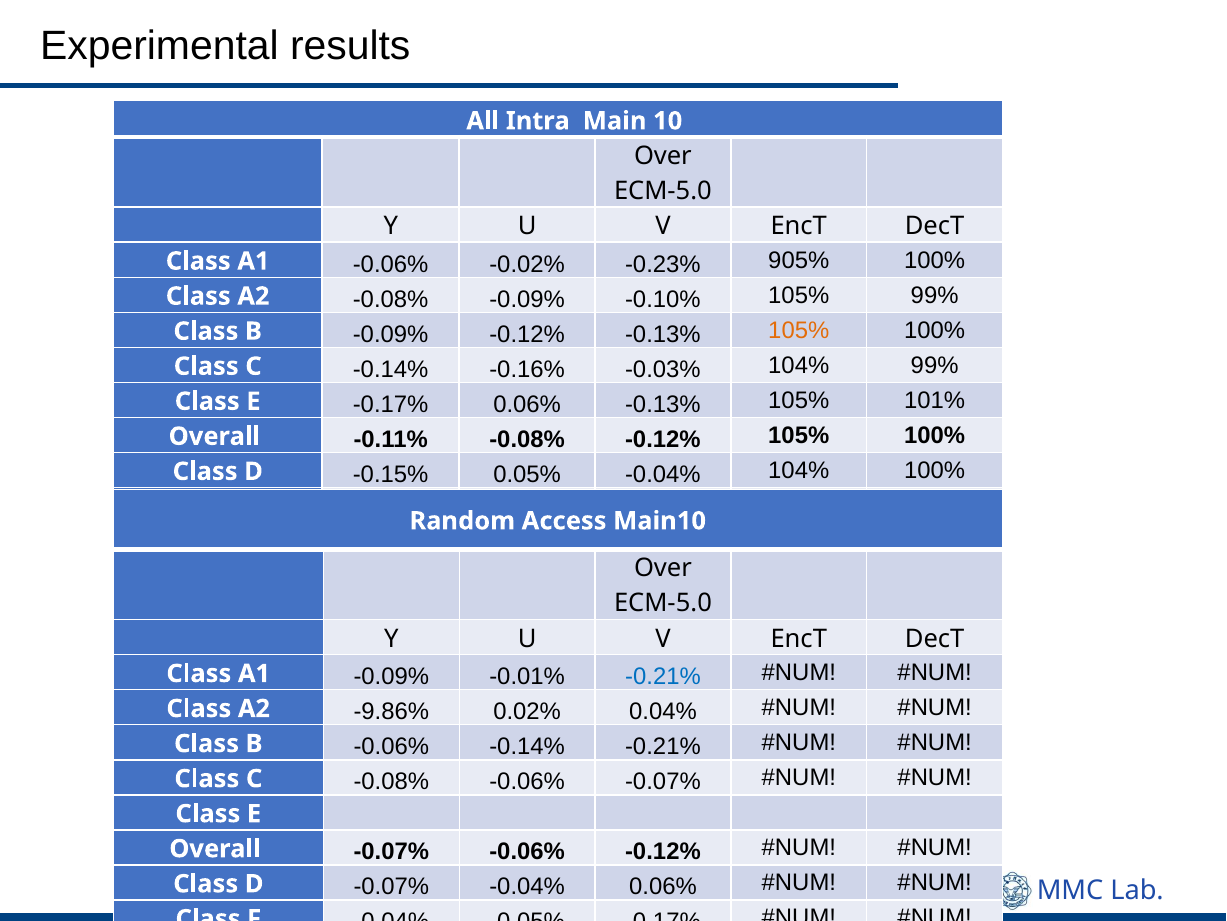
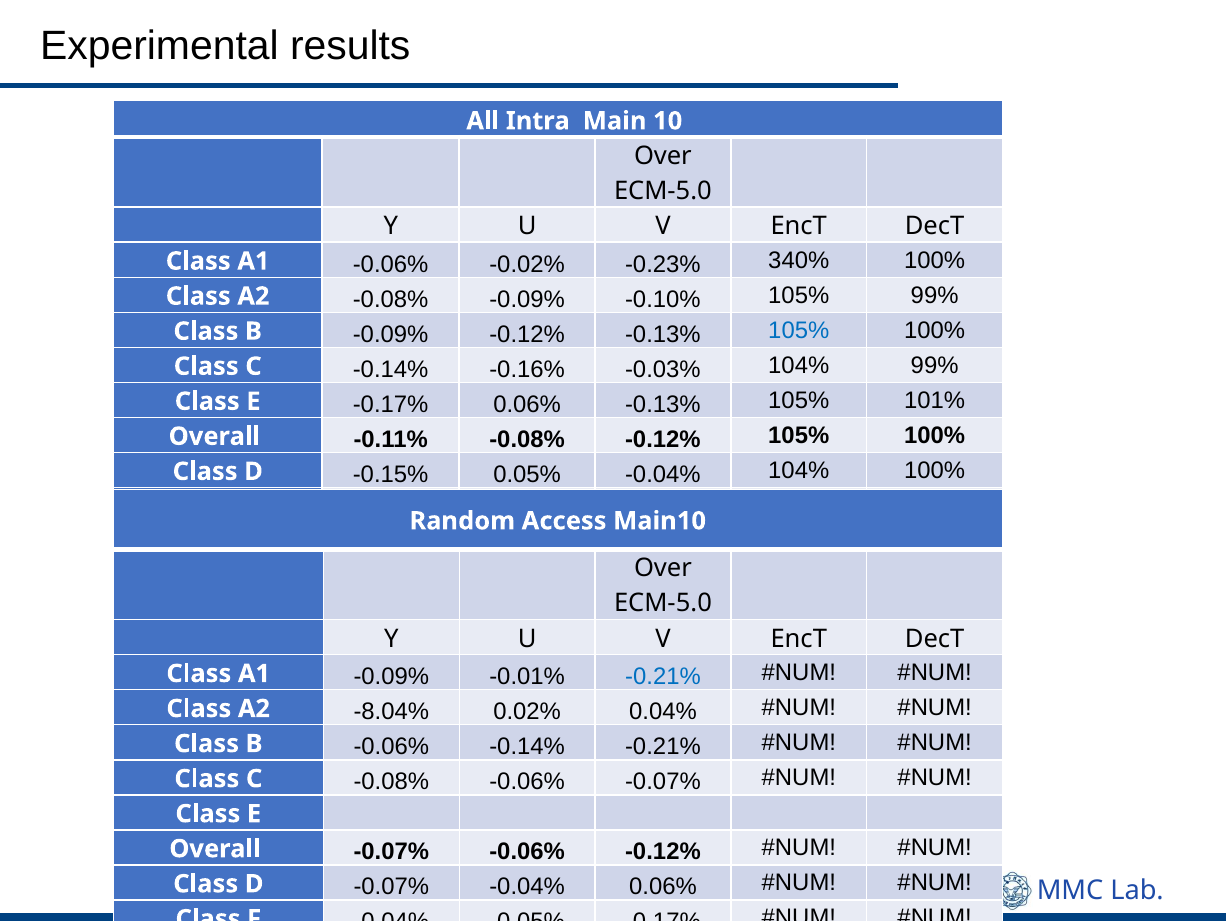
905%: 905% -> 340% (799, 260)
105% colour: orange -> blue (799, 330)
-9.86%: -9.86% -> -8.04% (391, 711)
